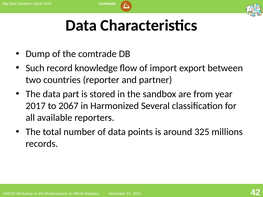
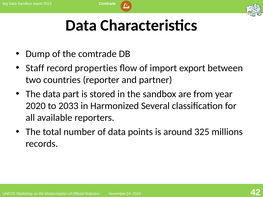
Such: Such -> Staff (35, 68)
knowledge: knowledge -> properties (96, 68)
2017: 2017 -> 2020 (36, 106)
2067: 2067 -> 2033 (68, 106)
